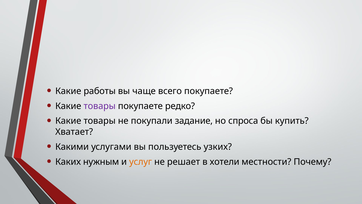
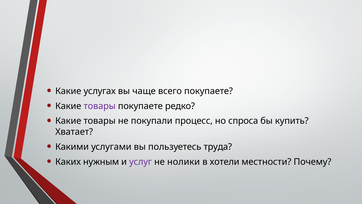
работы: работы -> услугах (100, 91)
задание: задание -> процесс (194, 121)
узких: узких -> труда (218, 147)
услуг colour: orange -> purple (141, 161)
решает: решает -> нолики (184, 161)
